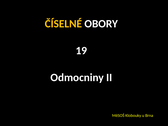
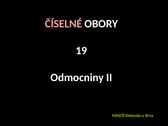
ČÍSELNÉ colour: yellow -> pink (63, 24)
